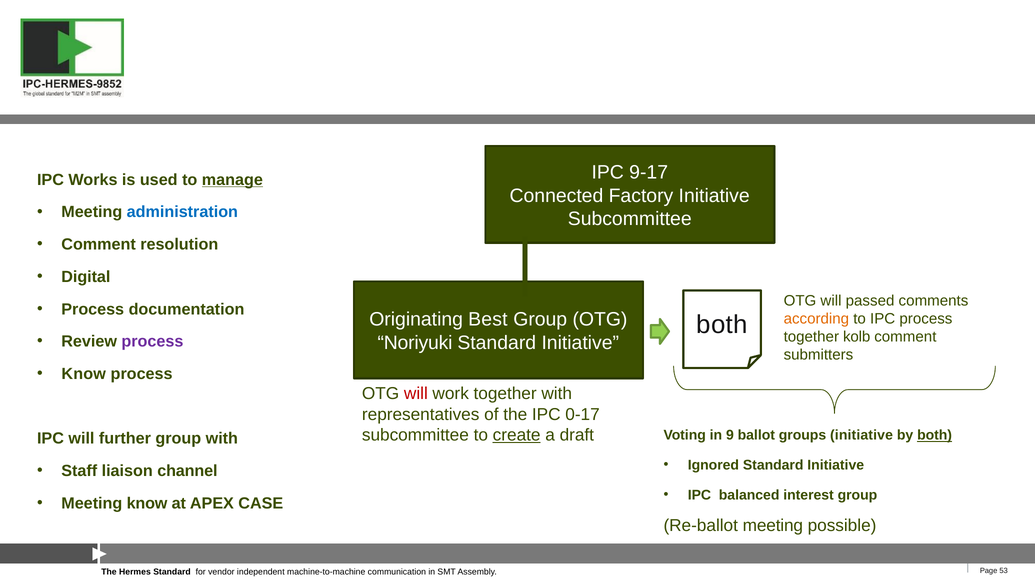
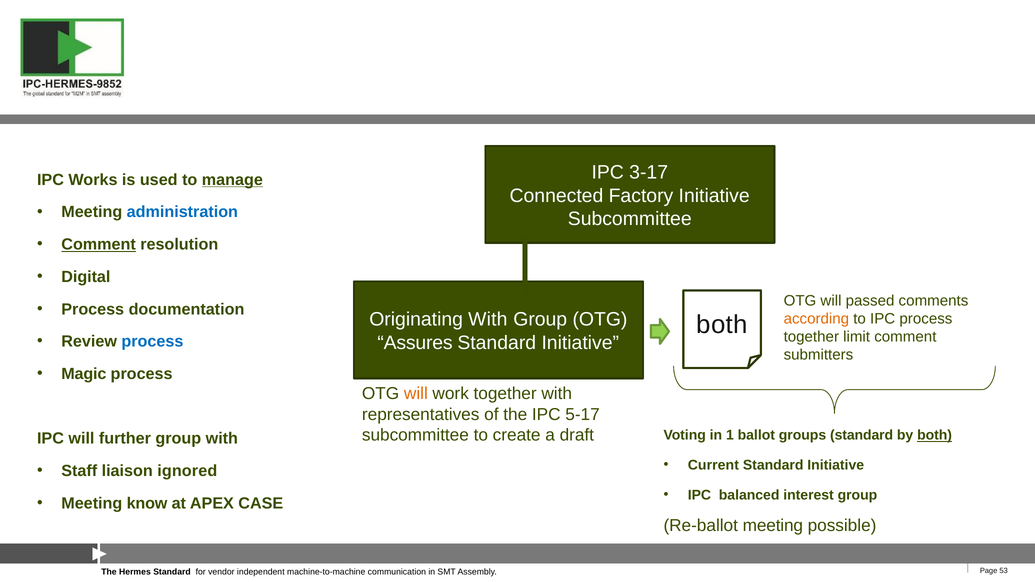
9-17: 9-17 -> 3-17 (649, 172)
Comment underline: none -> present (99, 245)
Originating Best: Best -> With (488, 320)
kolb: kolb -> limit (857, 337)
process colour: purple -> blue (152, 342)
Noriyuki: Noriyuki -> Assures (415, 343)
Know: Know -> Magic (84, 374)
will colour: red -> orange (416, 394)
0-17: 0-17 -> 5-17 (583, 414)
create underline: present -> none (517, 435)
9: 9 -> 1 (730, 435)
groups initiative: initiative -> standard (862, 435)
Ignored: Ignored -> Current (713, 465)
channel: channel -> ignored (187, 471)
